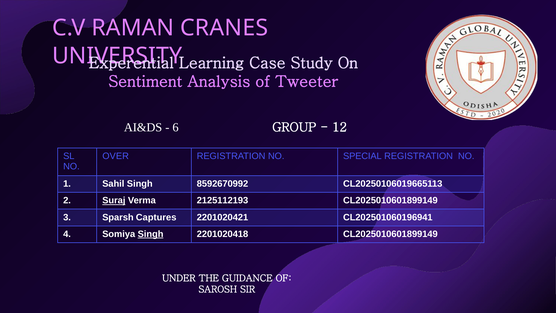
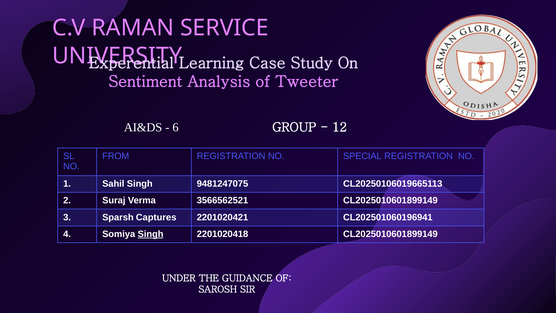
CRANES: CRANES -> SERVICE (224, 28)
OVER: OVER -> FROM (116, 156)
8592670992: 8592670992 -> 9481247075 (222, 184)
Suraj underline: present -> none (114, 200)
2125112193: 2125112193 -> 3566562521 (222, 200)
